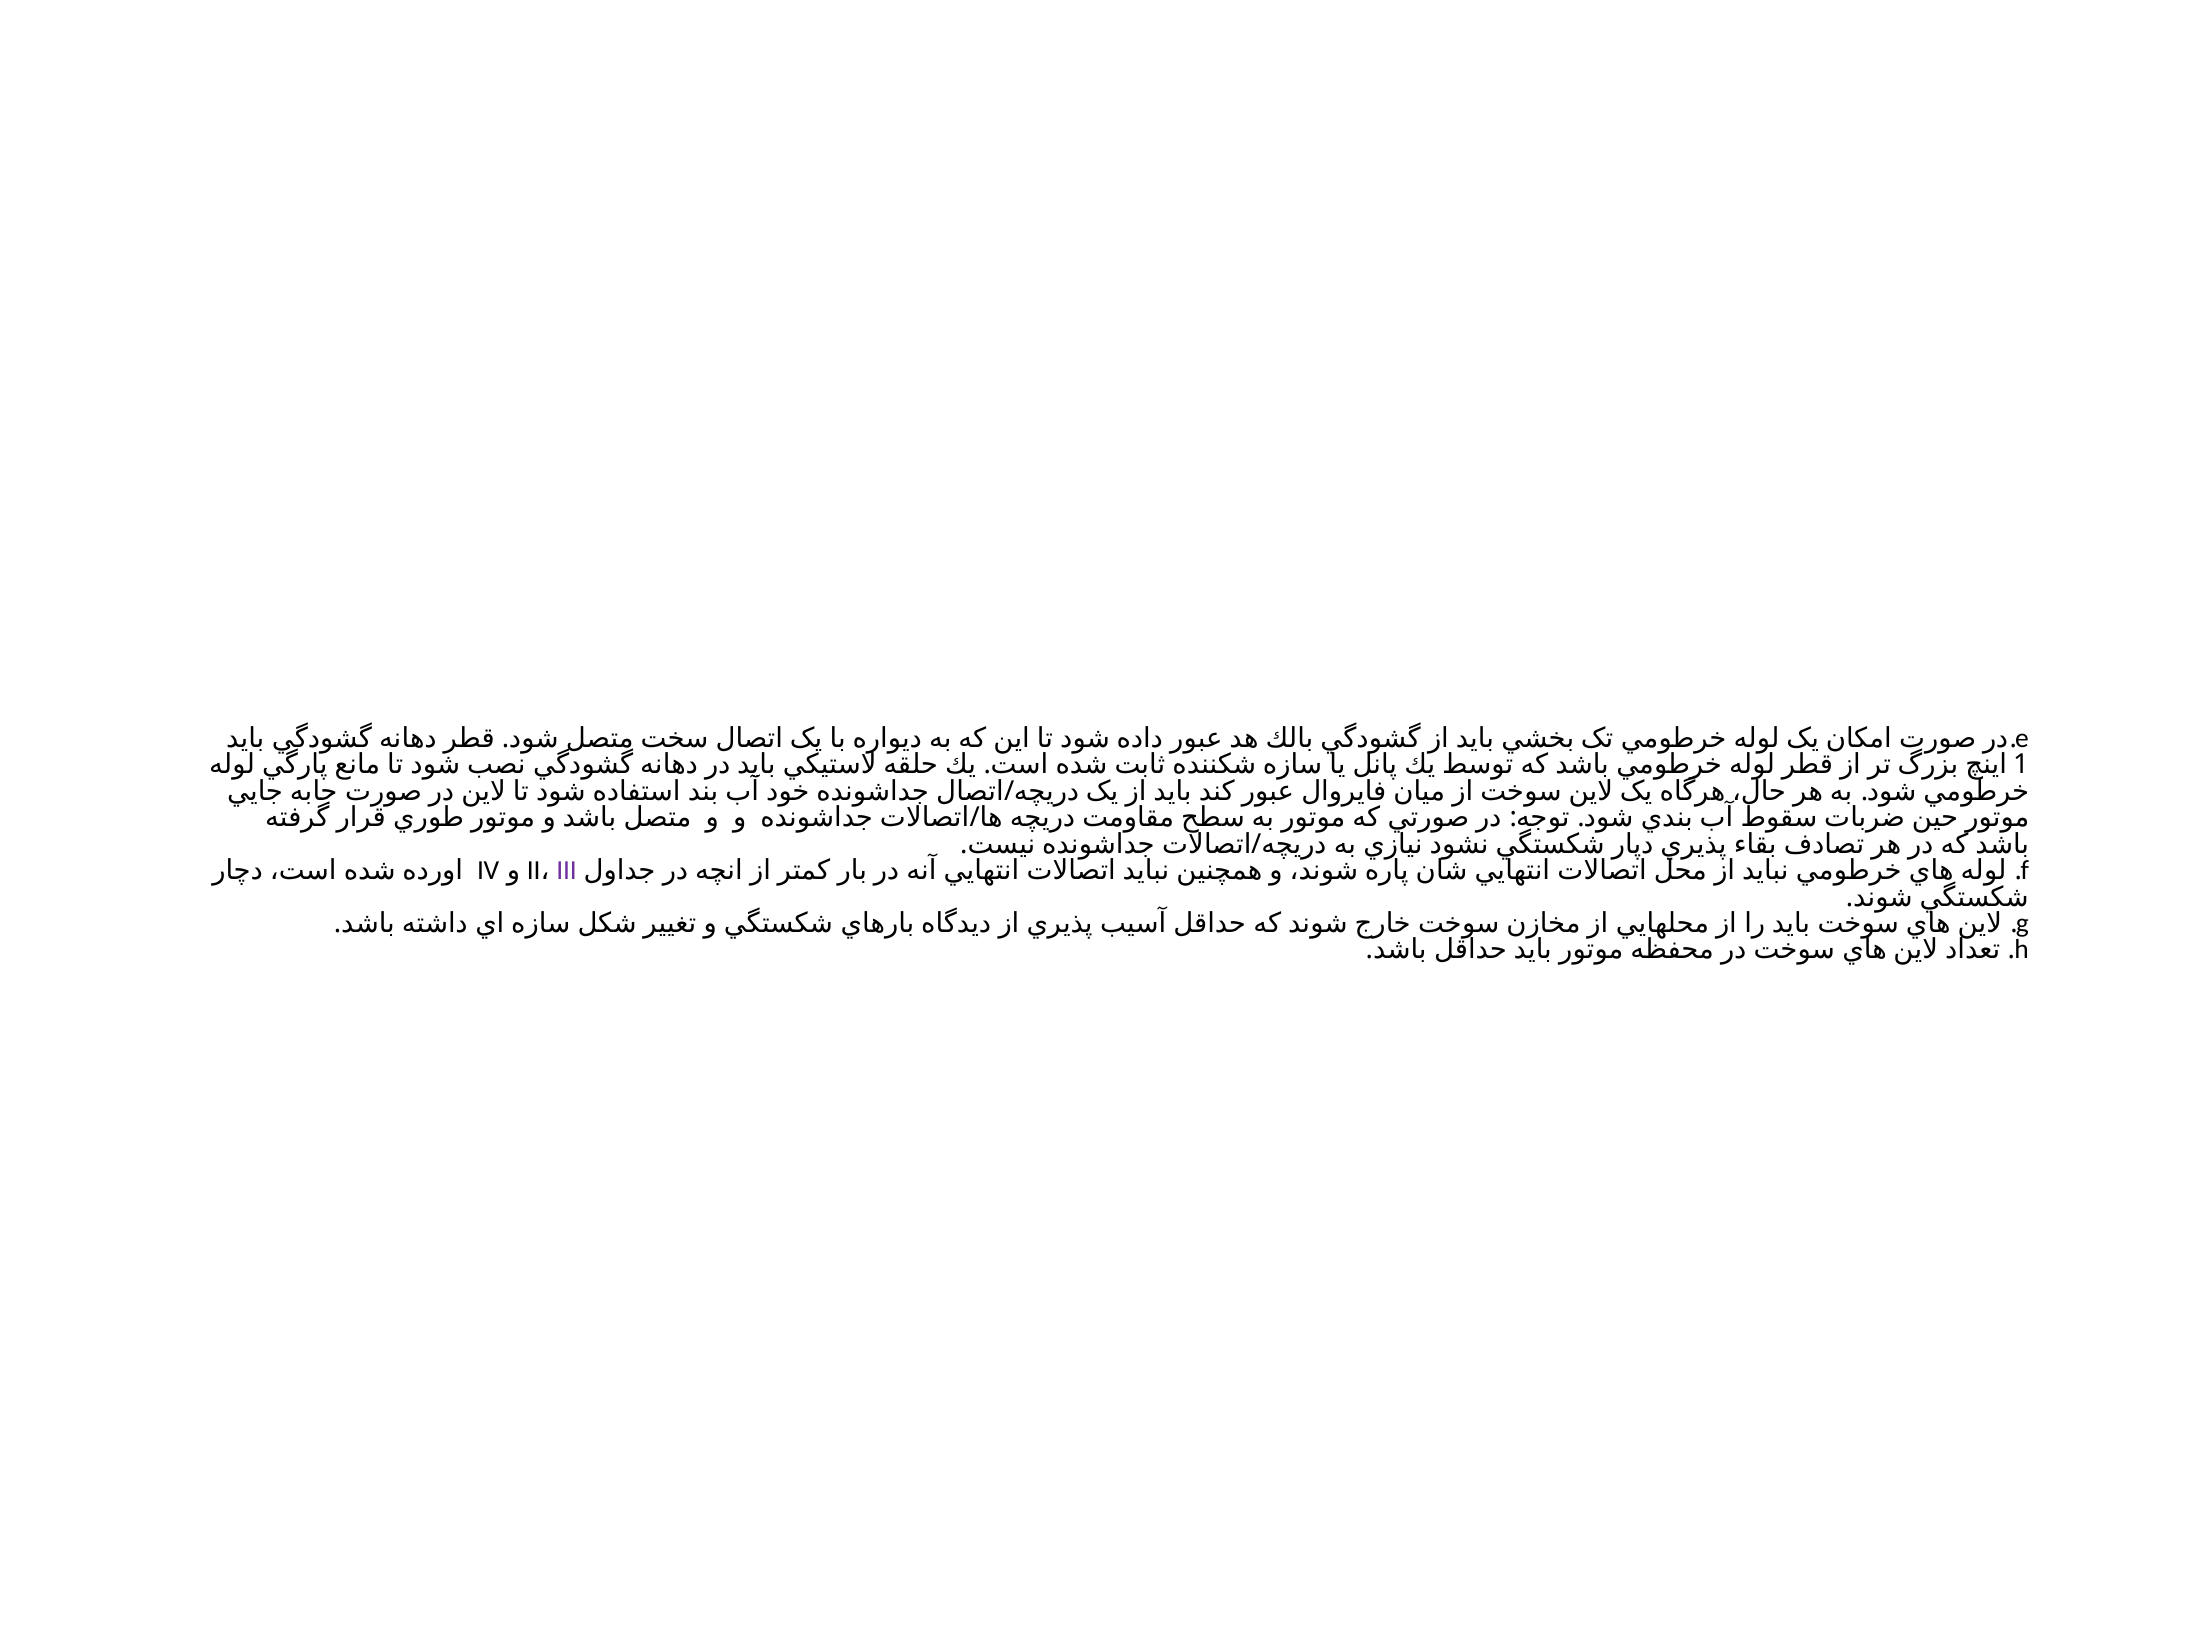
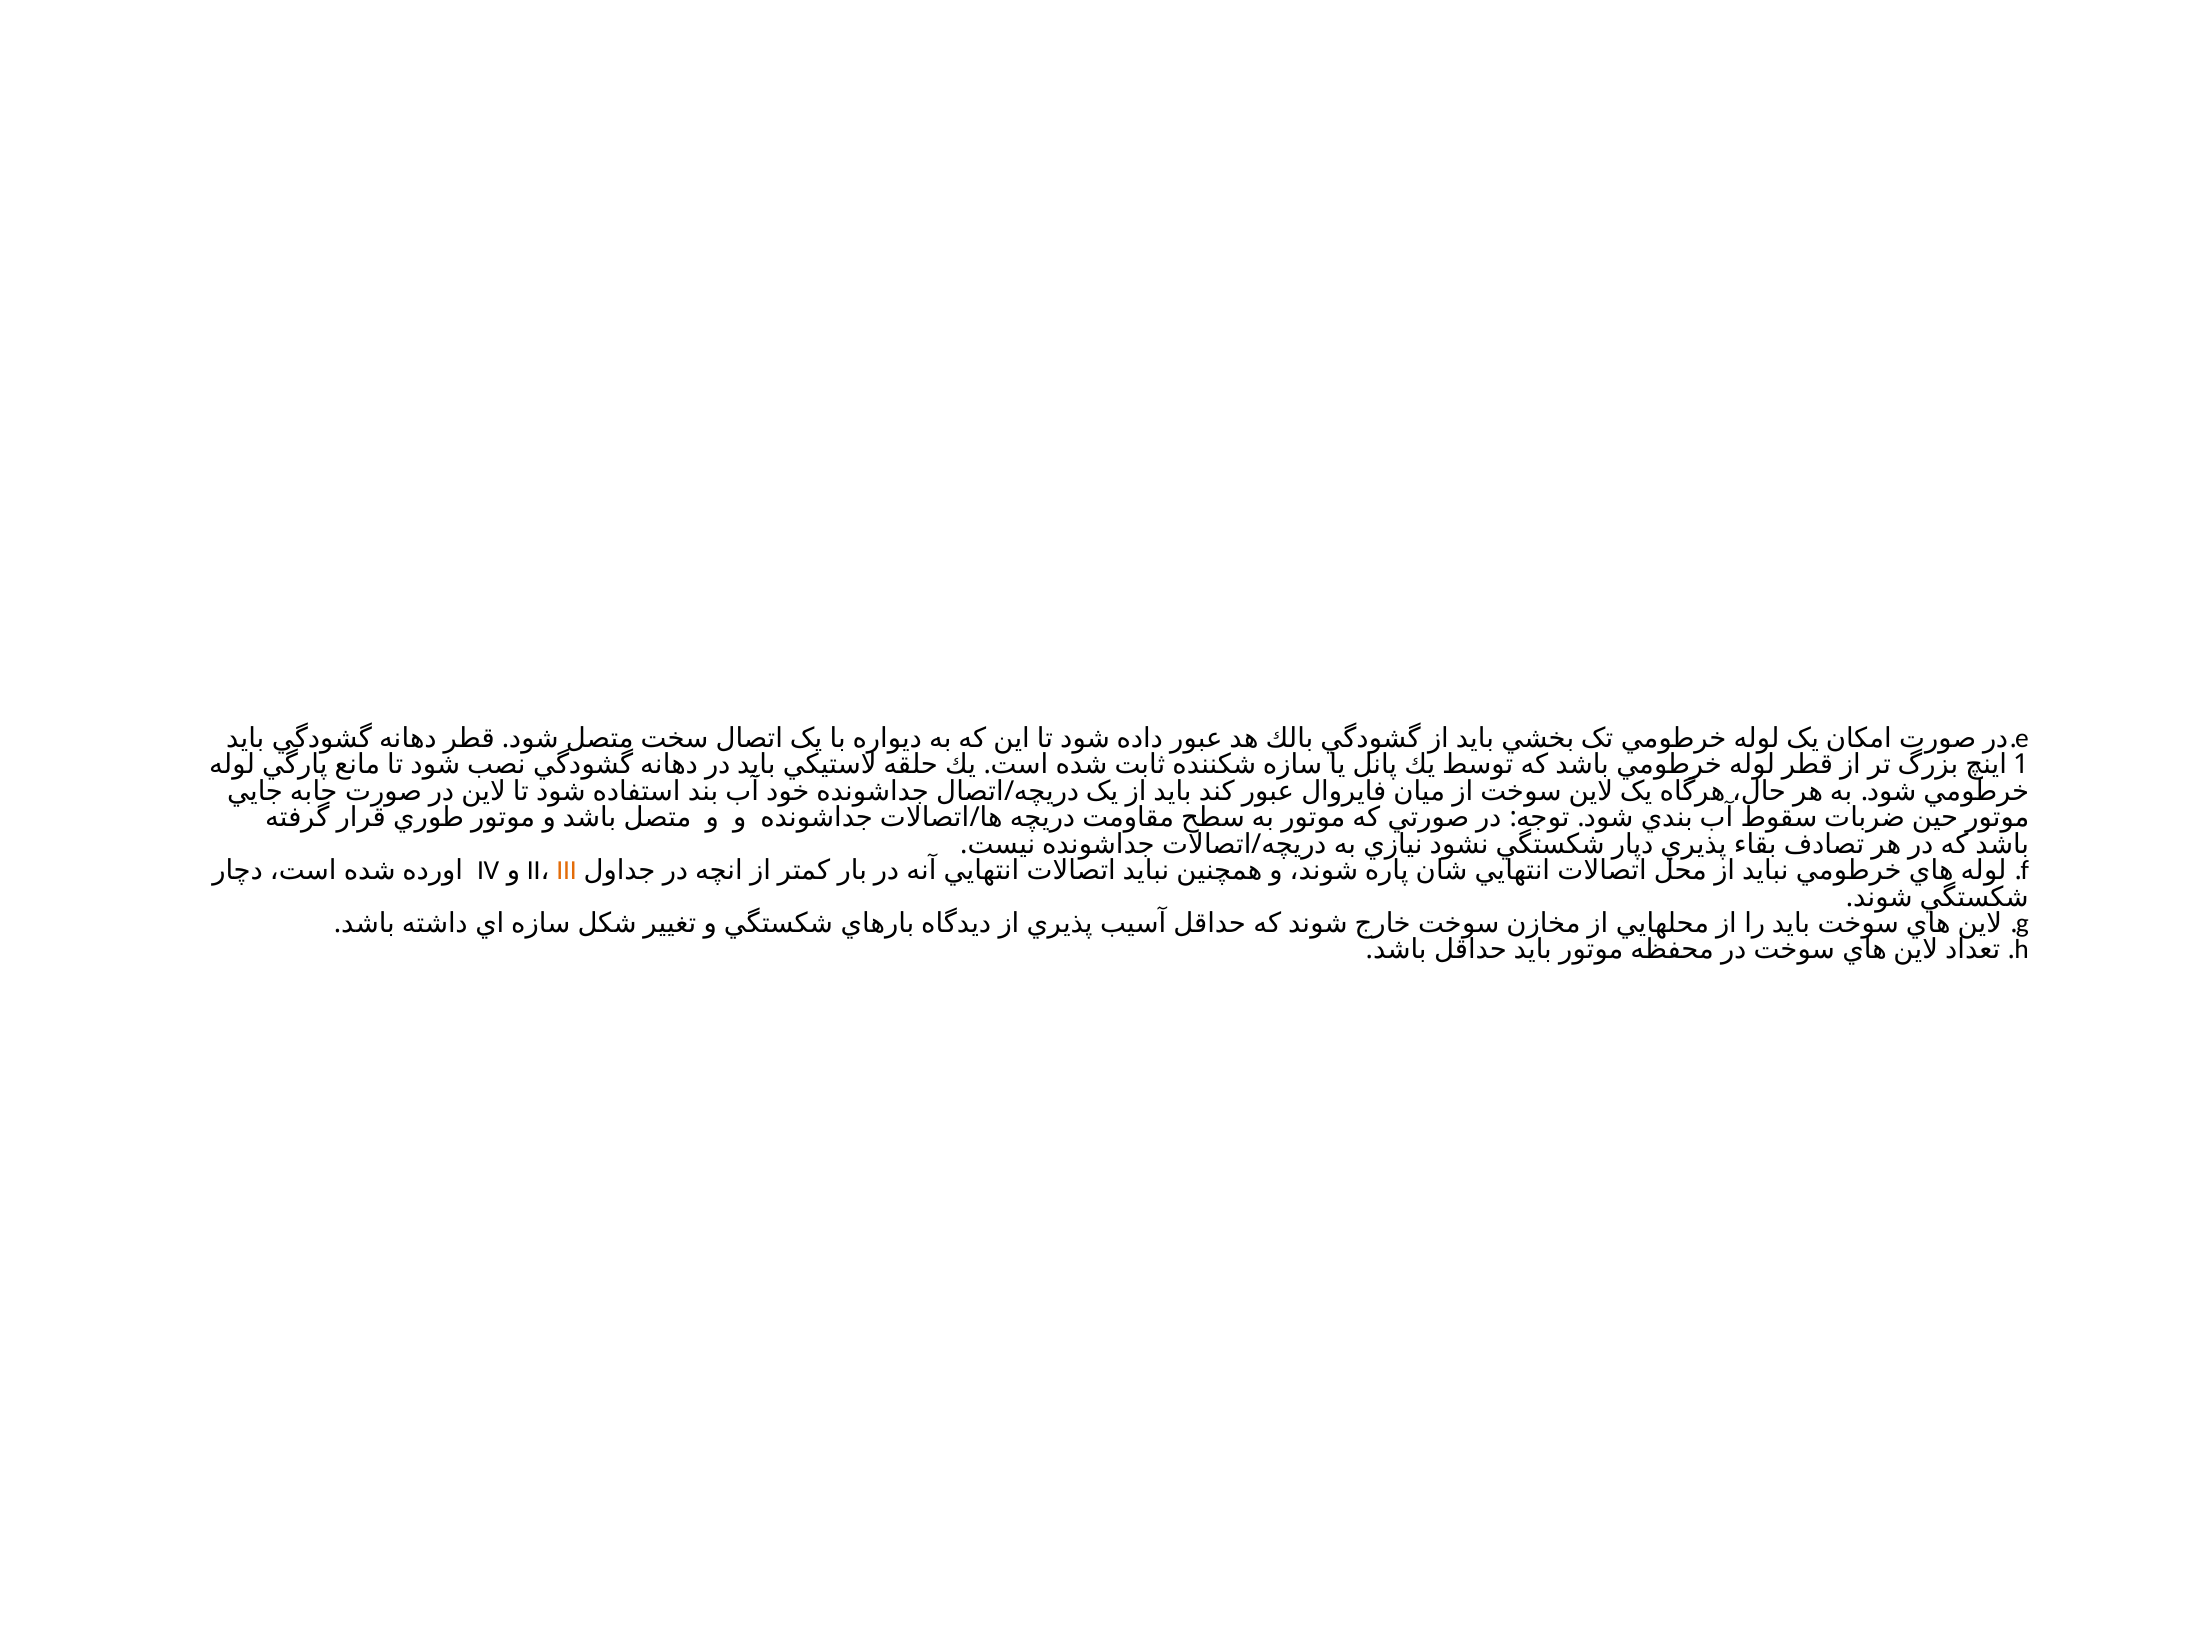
III colour: purple -> orange (567, 870)
